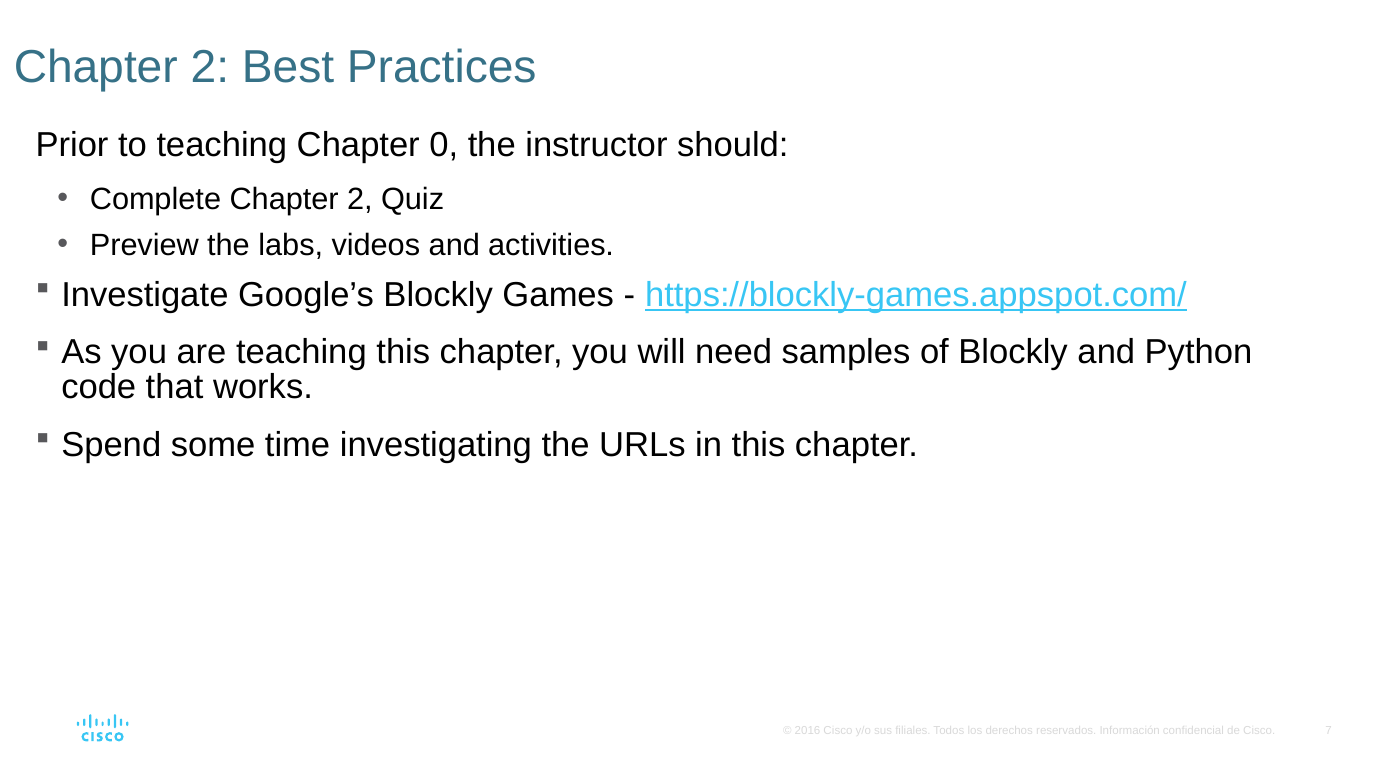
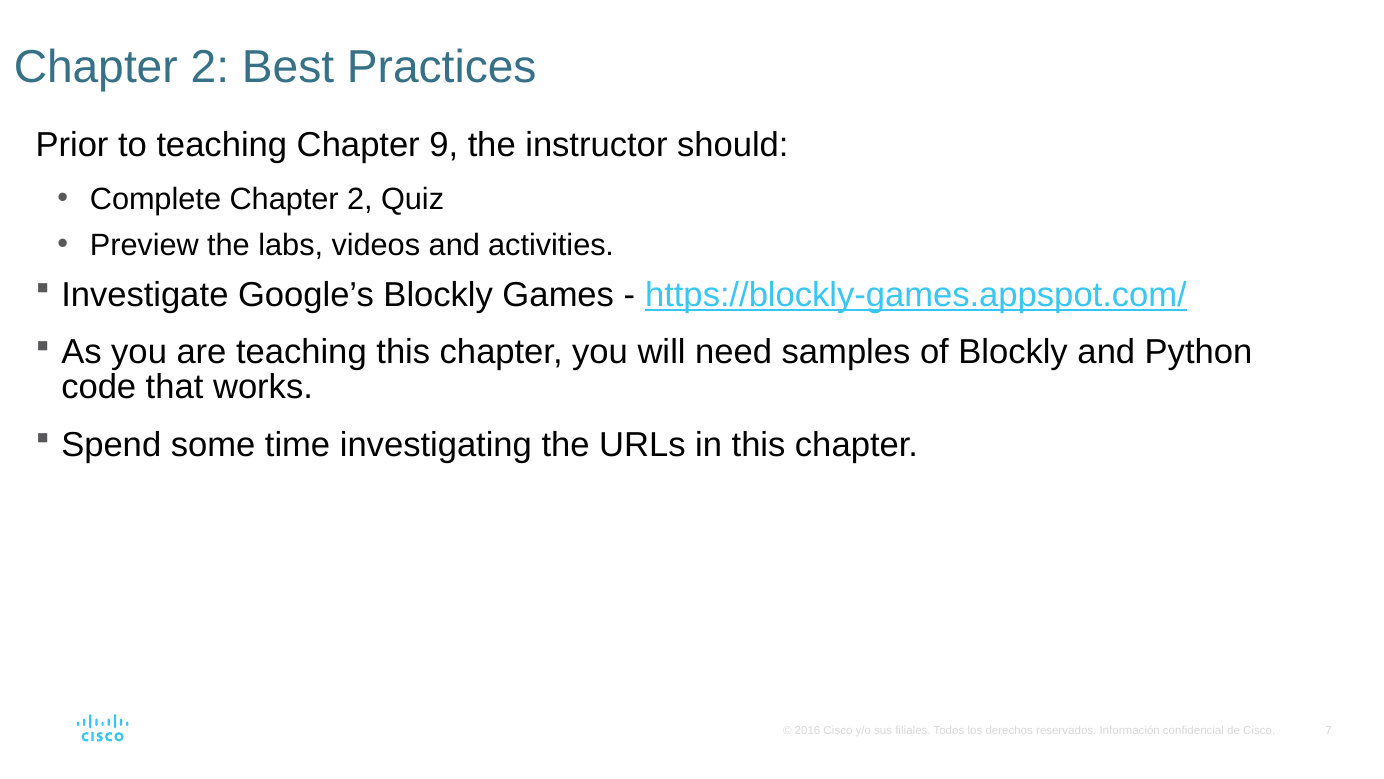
0: 0 -> 9 (444, 145)
